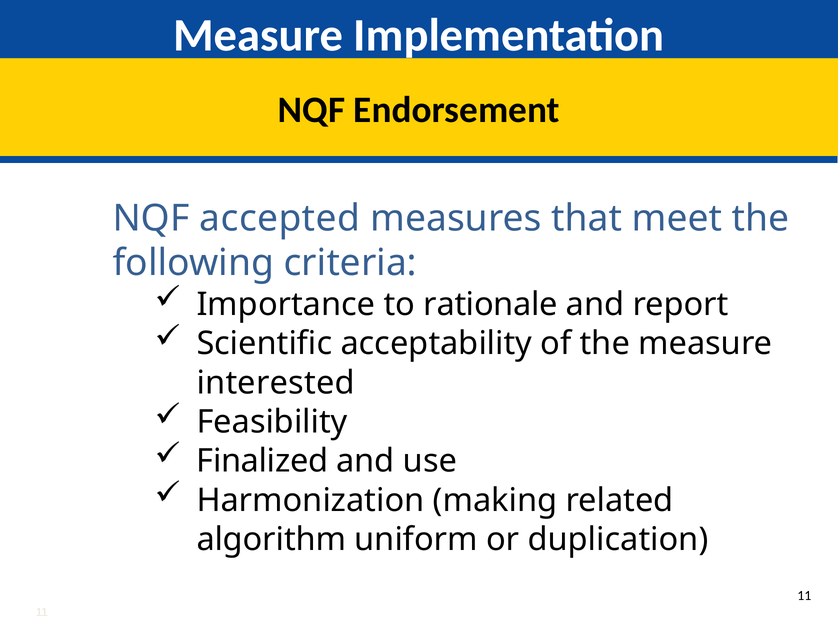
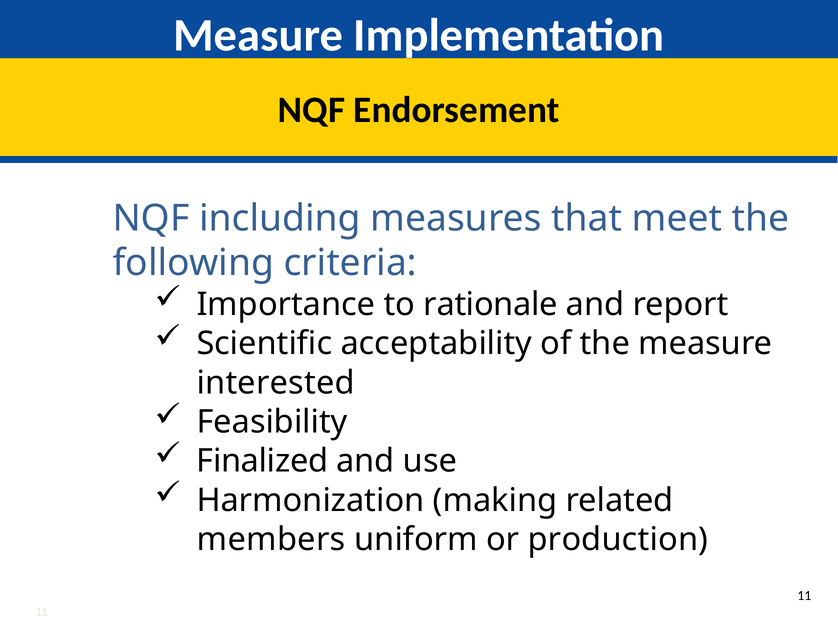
accepted: accepted -> including (280, 218)
algorithm: algorithm -> members (271, 539)
duplication: duplication -> production (618, 539)
